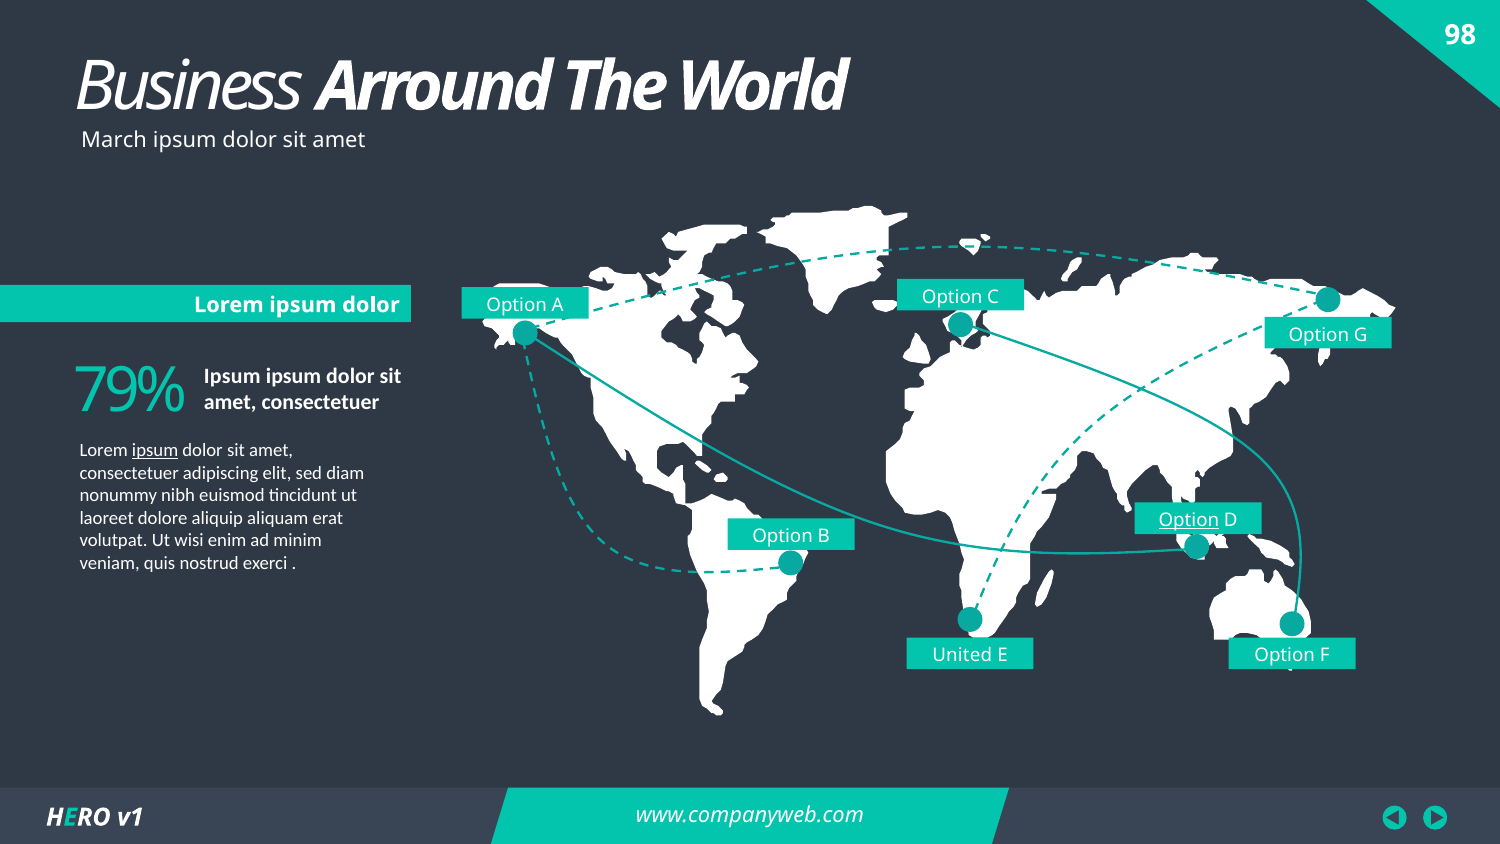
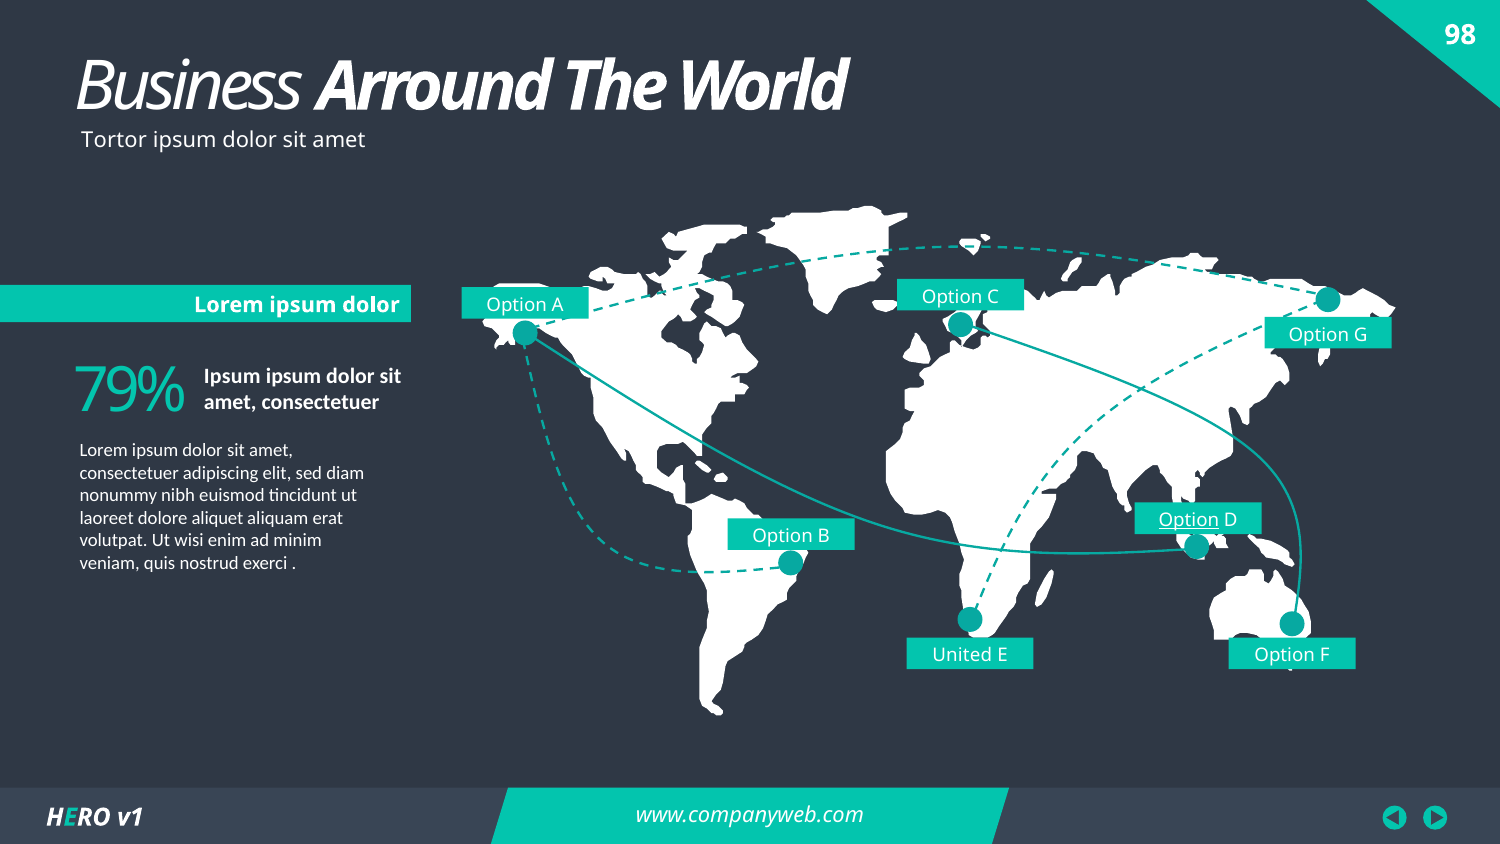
March: March -> Tortor (114, 141)
ipsum underline: present -> none (155, 451)
aliquip: aliquip -> aliquet (217, 518)
